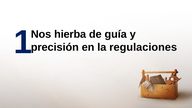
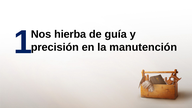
regulaciones: regulaciones -> manutención (143, 47)
